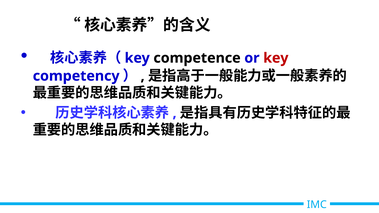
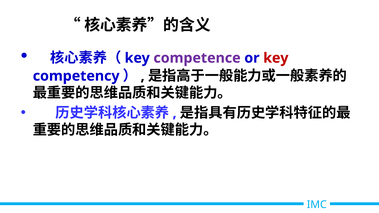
competence colour: black -> purple (197, 58)
